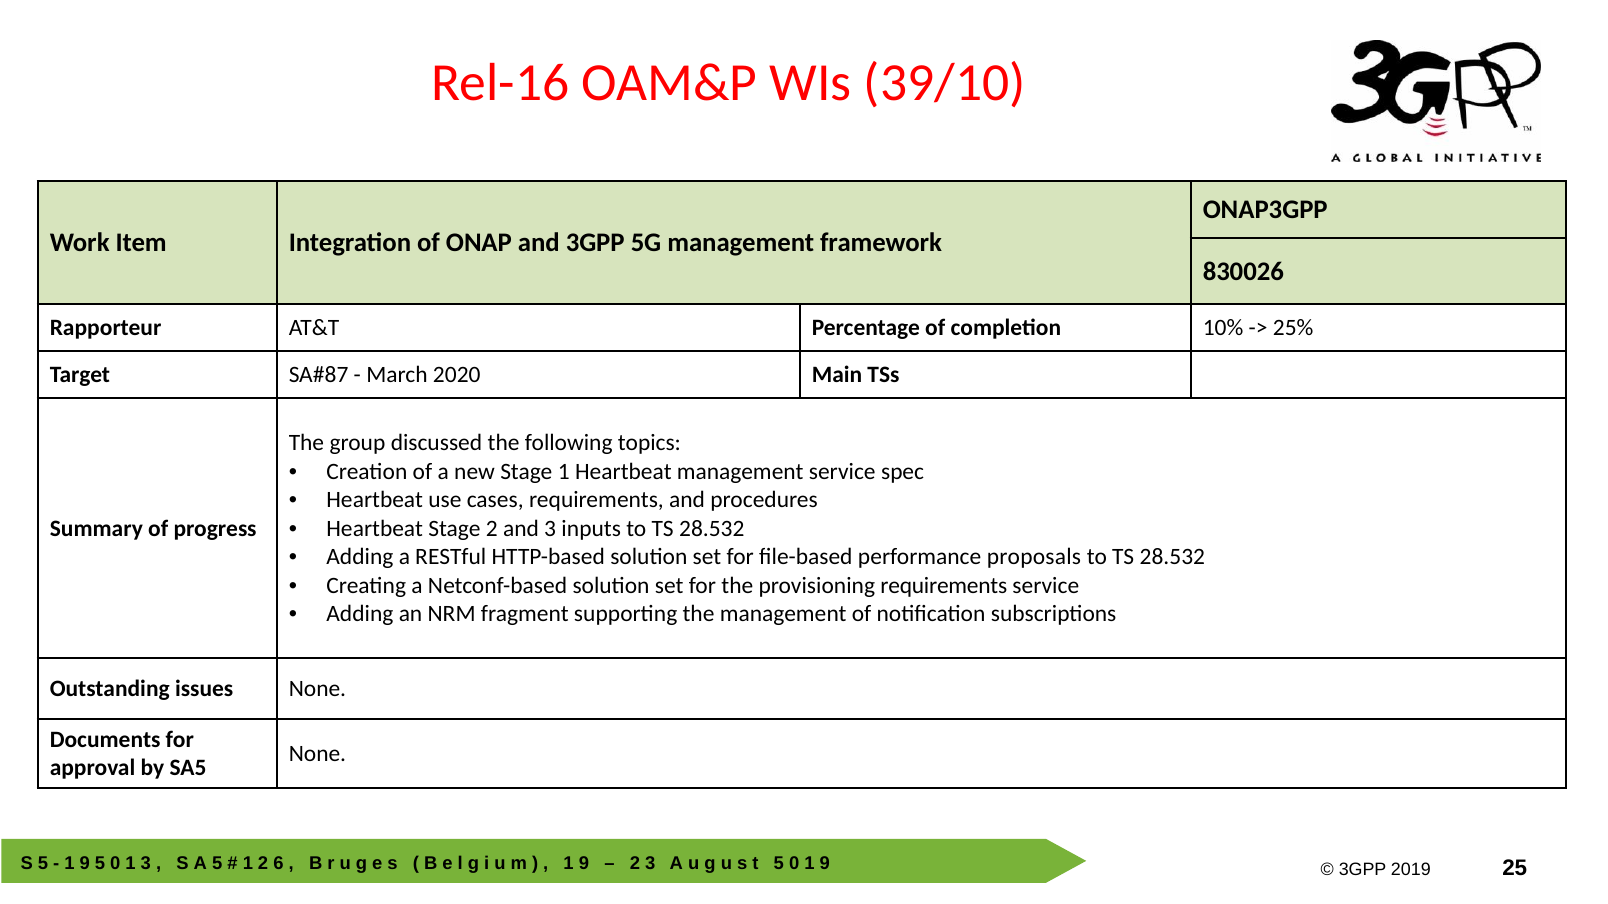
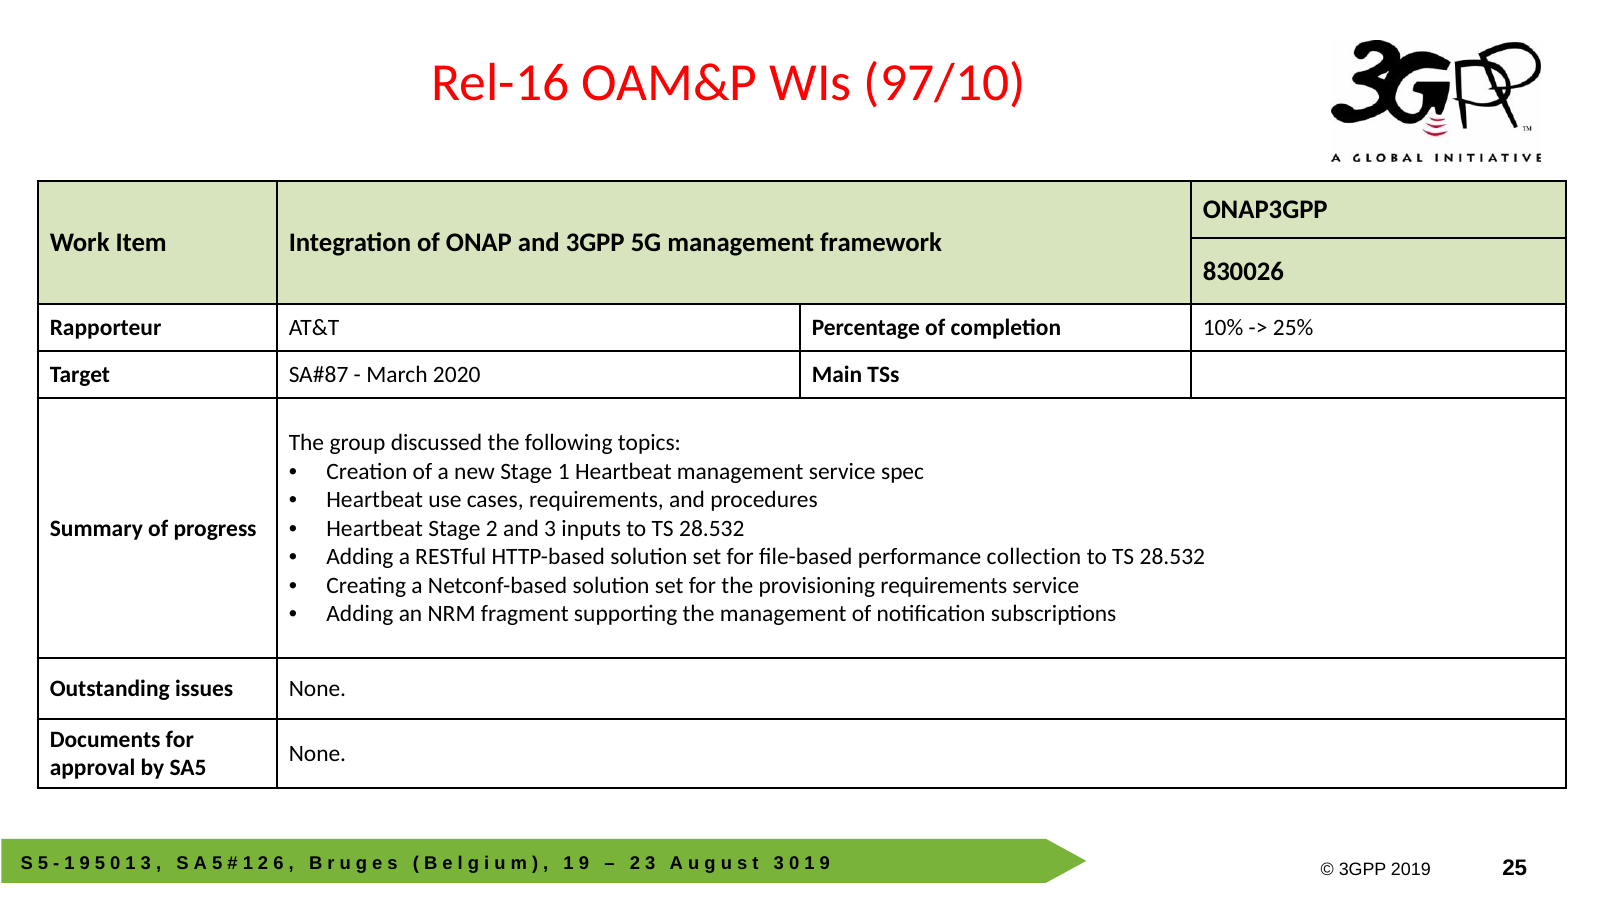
39/10: 39/10 -> 97/10 (945, 83)
proposals: proposals -> collection (1034, 557)
5: 5 -> 3 (779, 864)
